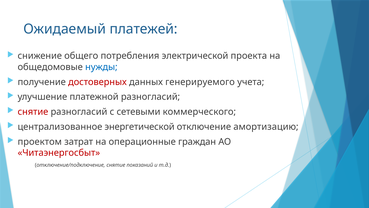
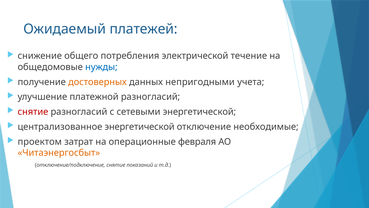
проекта: проекта -> течение (249, 56)
достоверных colour: red -> orange (97, 82)
генерируемого: генерируемого -> непригодными (200, 82)
сетевыми коммерческого: коммерческого -> энергетической (199, 112)
амортизацию: амортизацию -> необходимые (266, 127)
граждан: граждан -> февраля (197, 141)
Читаэнергосбыт colour: red -> orange (59, 153)
